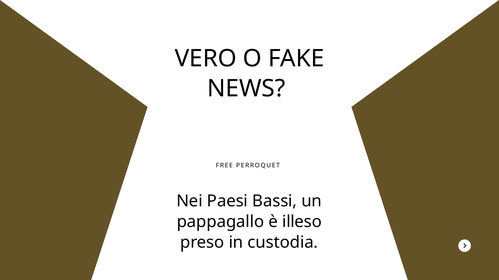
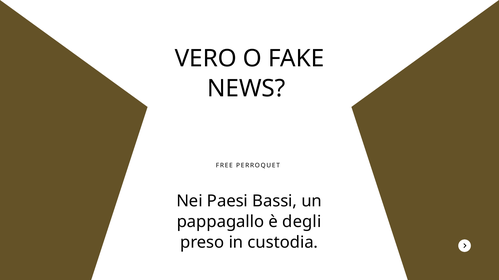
illeso: illeso -> degli (302, 222)
